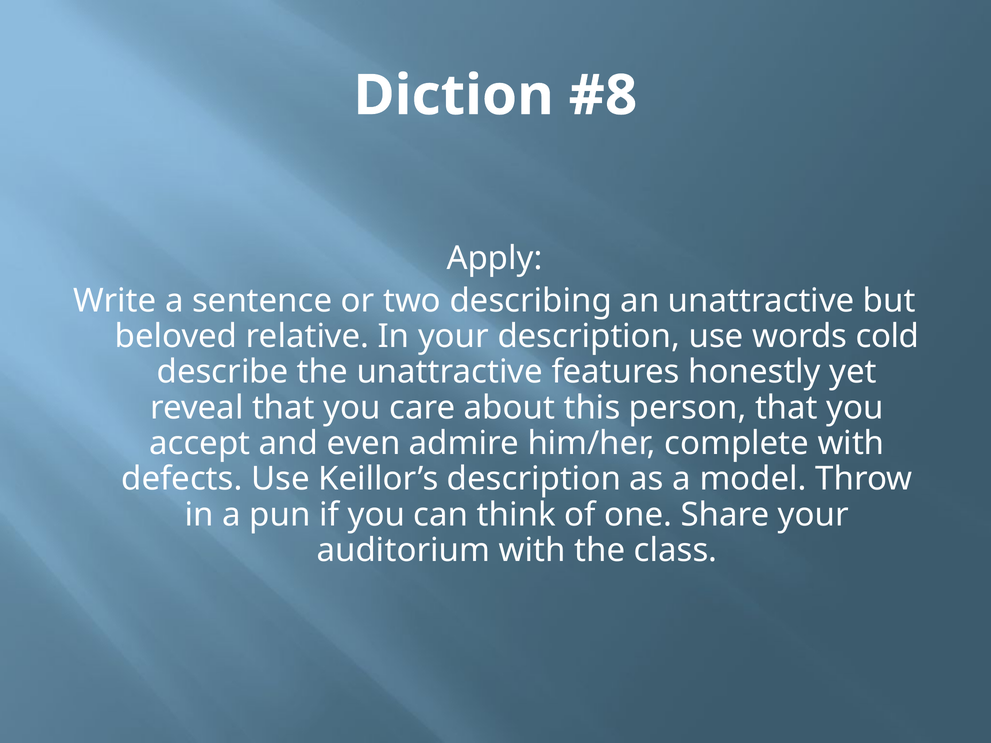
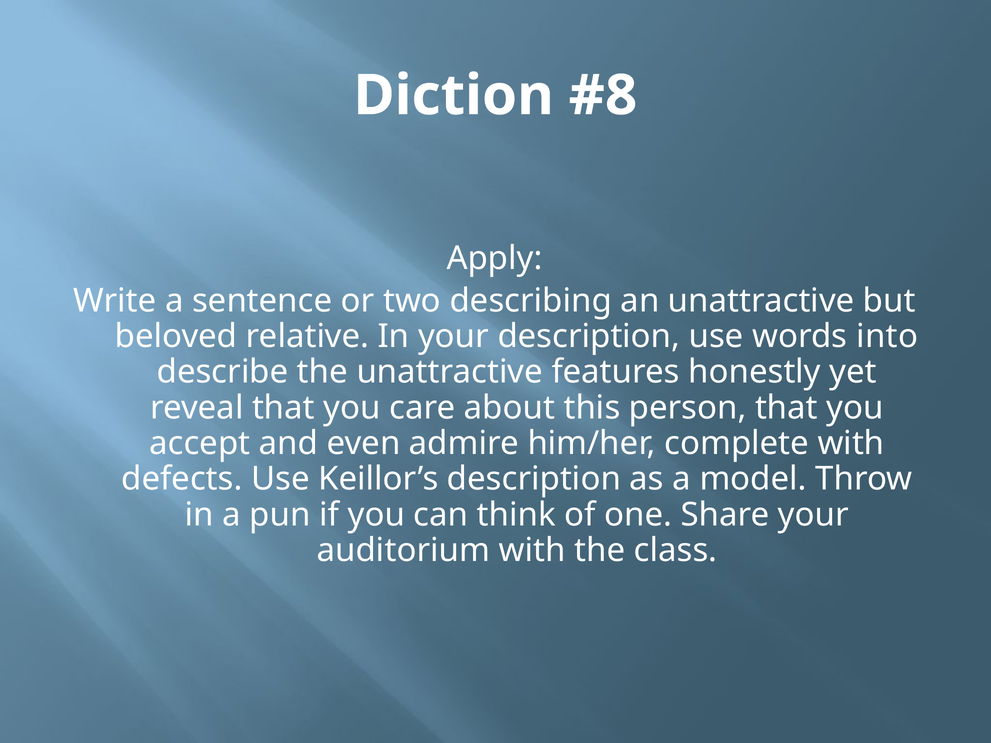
cold: cold -> into (887, 337)
